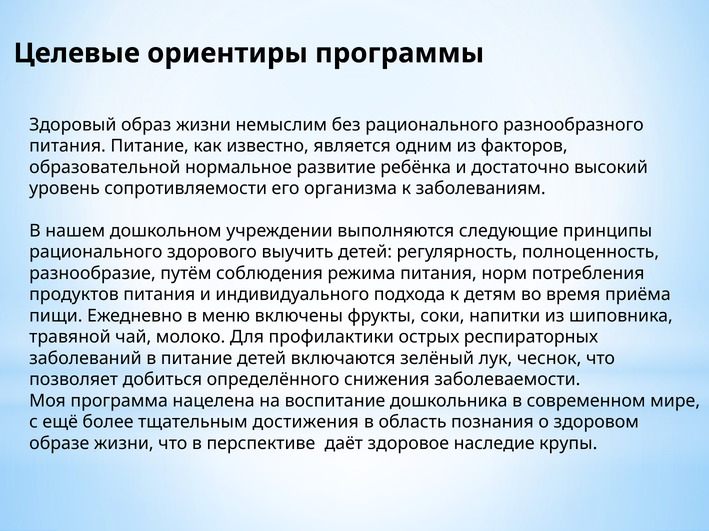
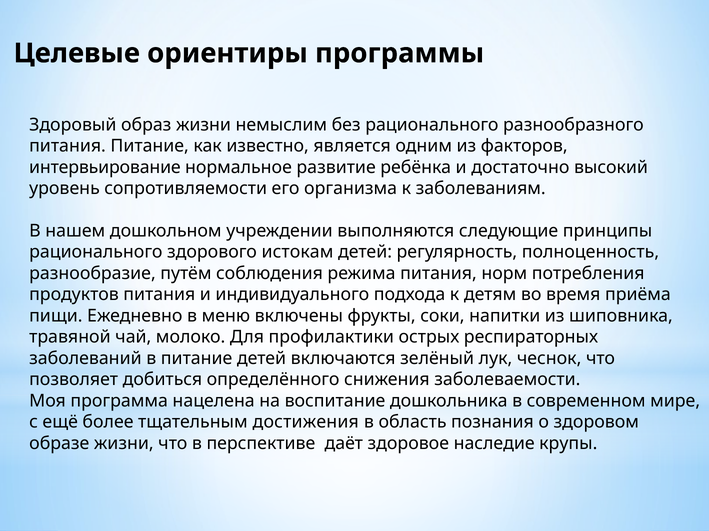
образовательной: образовательной -> интервьирование (105, 167)
выучить: выучить -> истокам (297, 252)
